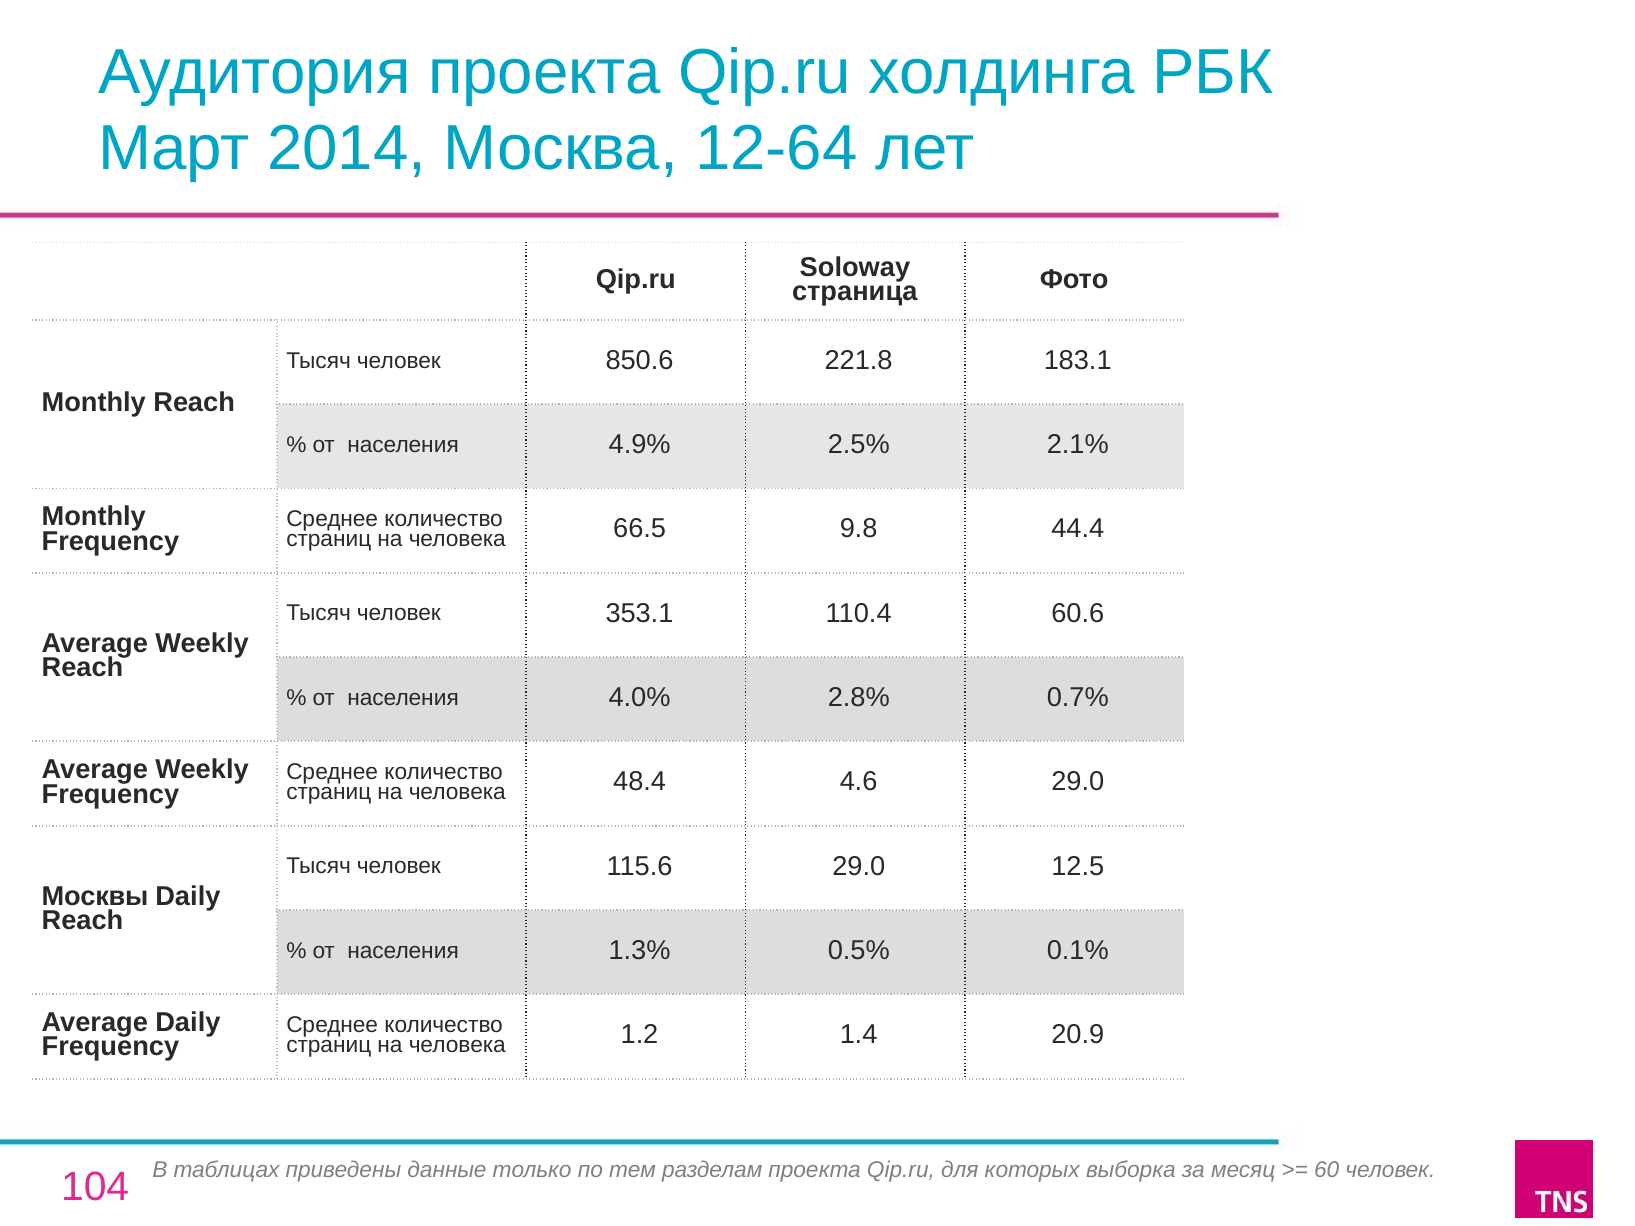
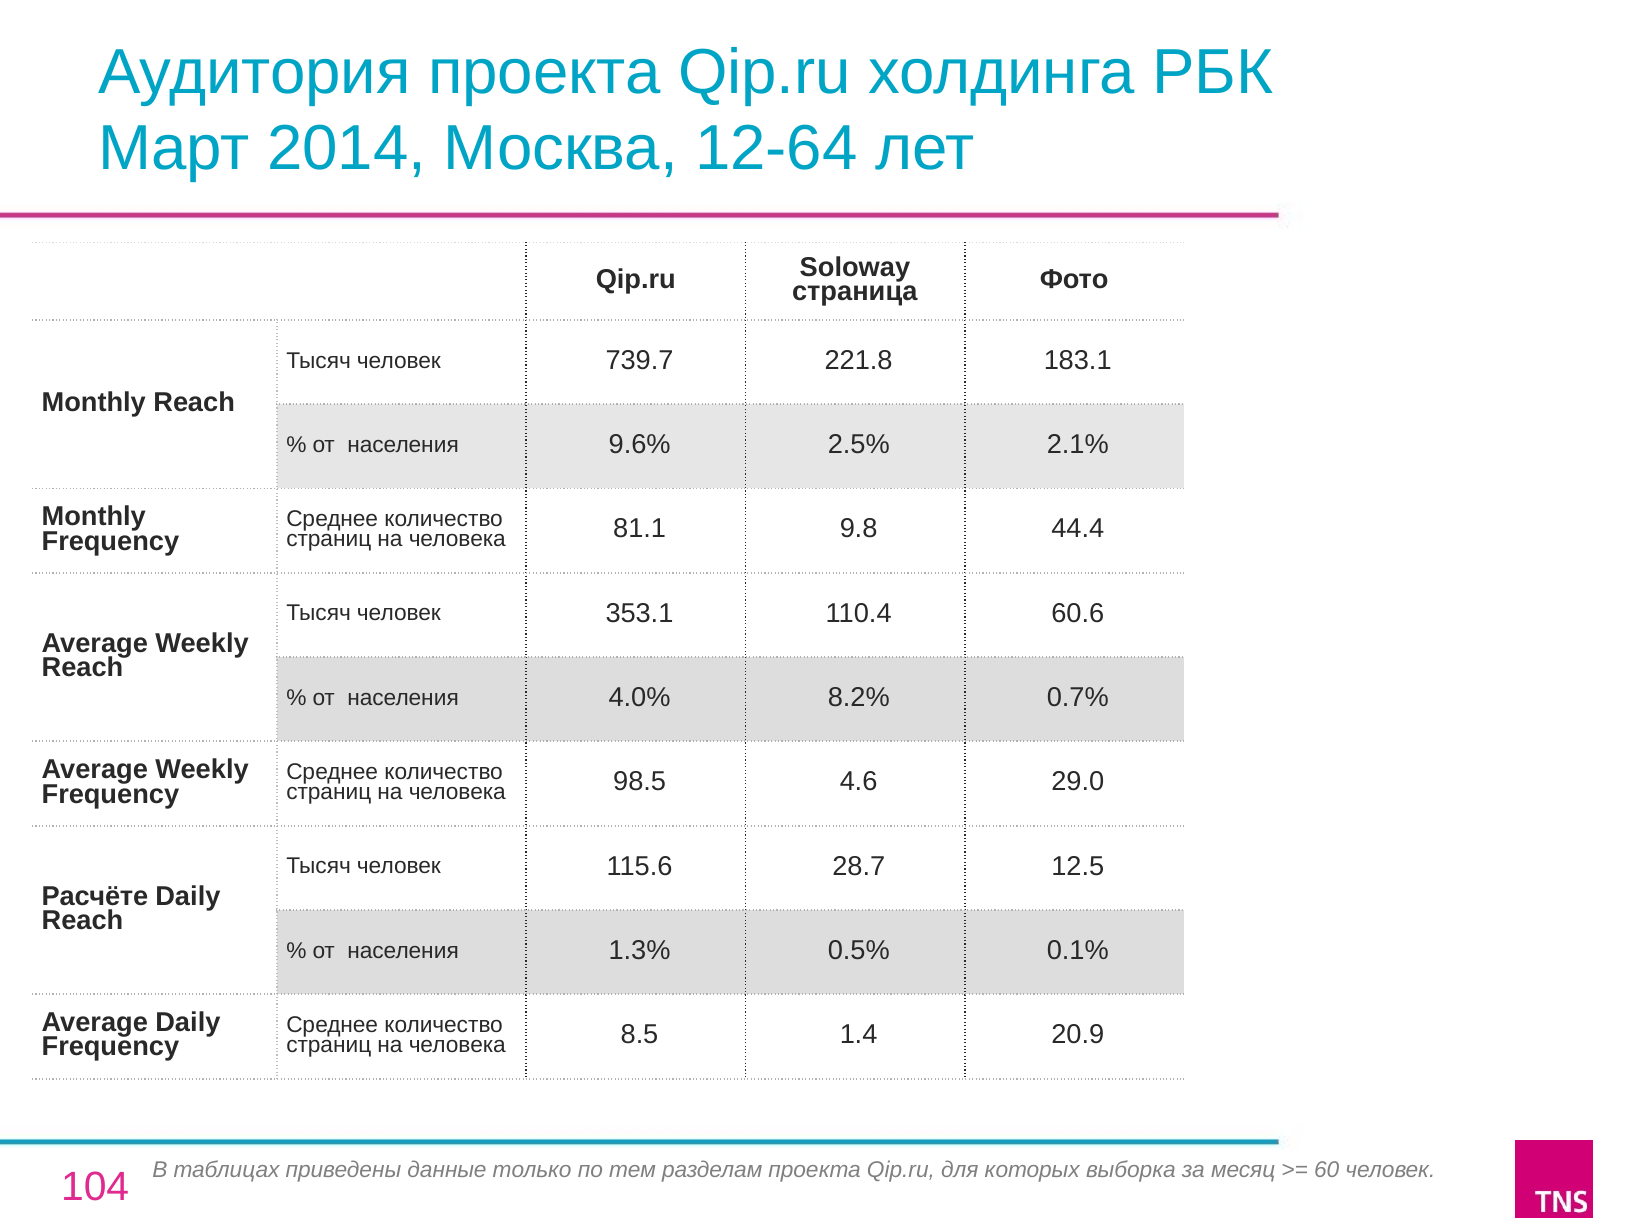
850.6: 850.6 -> 739.7 (639, 360)
4.9%: 4.9% -> 9.6% (640, 445)
66.5: 66.5 -> 81.1 (640, 529)
2.8%: 2.8% -> 8.2% (859, 698)
48.4: 48.4 -> 98.5 (640, 782)
115.6 29.0: 29.0 -> 28.7 (859, 866)
Москвы: Москвы -> Расчёте (95, 896)
1.2: 1.2 -> 8.5 (640, 1035)
